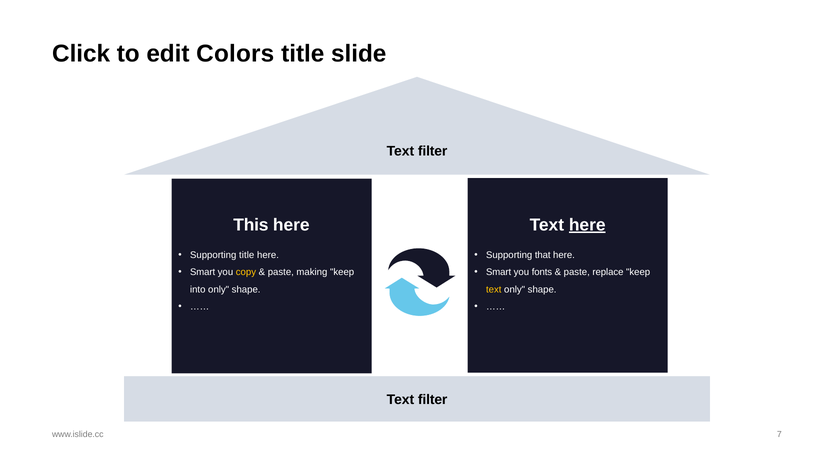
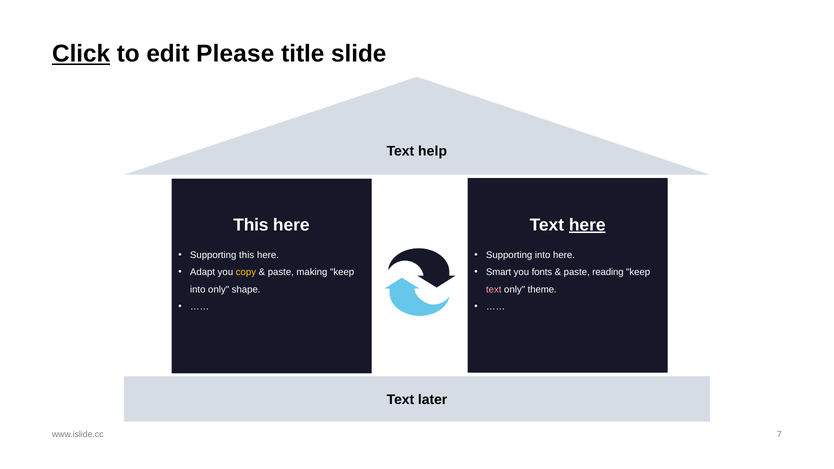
Click underline: none -> present (81, 54)
Colors: Colors -> Please (235, 54)
filter: filter -> help (433, 151)
Supporting title: title -> this (247, 255)
Supporting that: that -> into (543, 255)
Smart: Smart -> Adapt (203, 272)
replace: replace -> reading (608, 272)
text colour: yellow -> pink (494, 290)
shape: shape -> theme (542, 290)
filter: filter -> later (433, 400)
